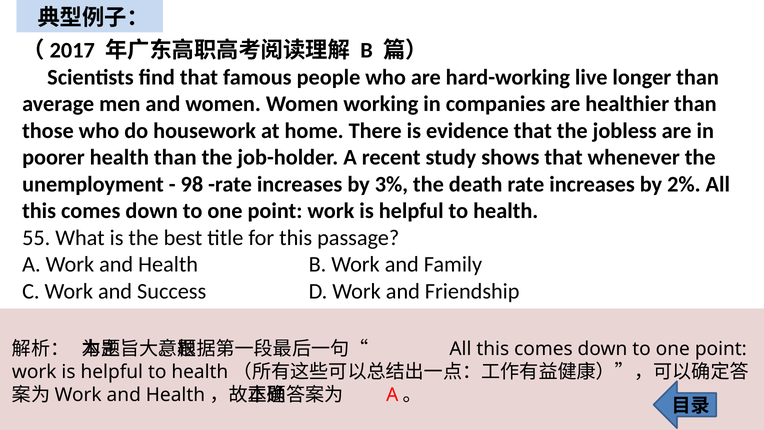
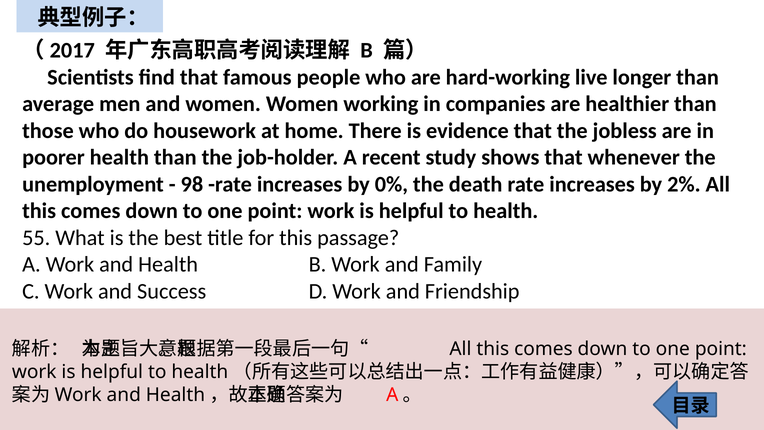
3%: 3% -> 0% (391, 184)
